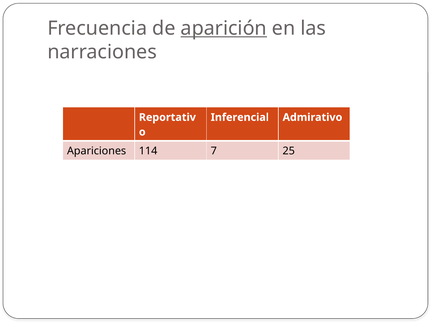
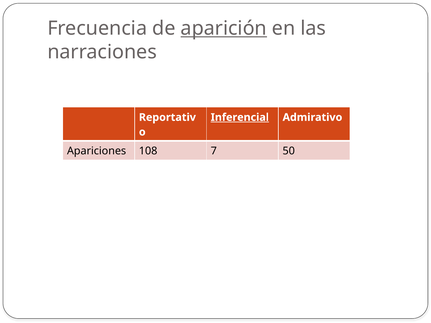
Inferencial underline: none -> present (240, 117)
114: 114 -> 108 (148, 151)
25: 25 -> 50 (289, 151)
